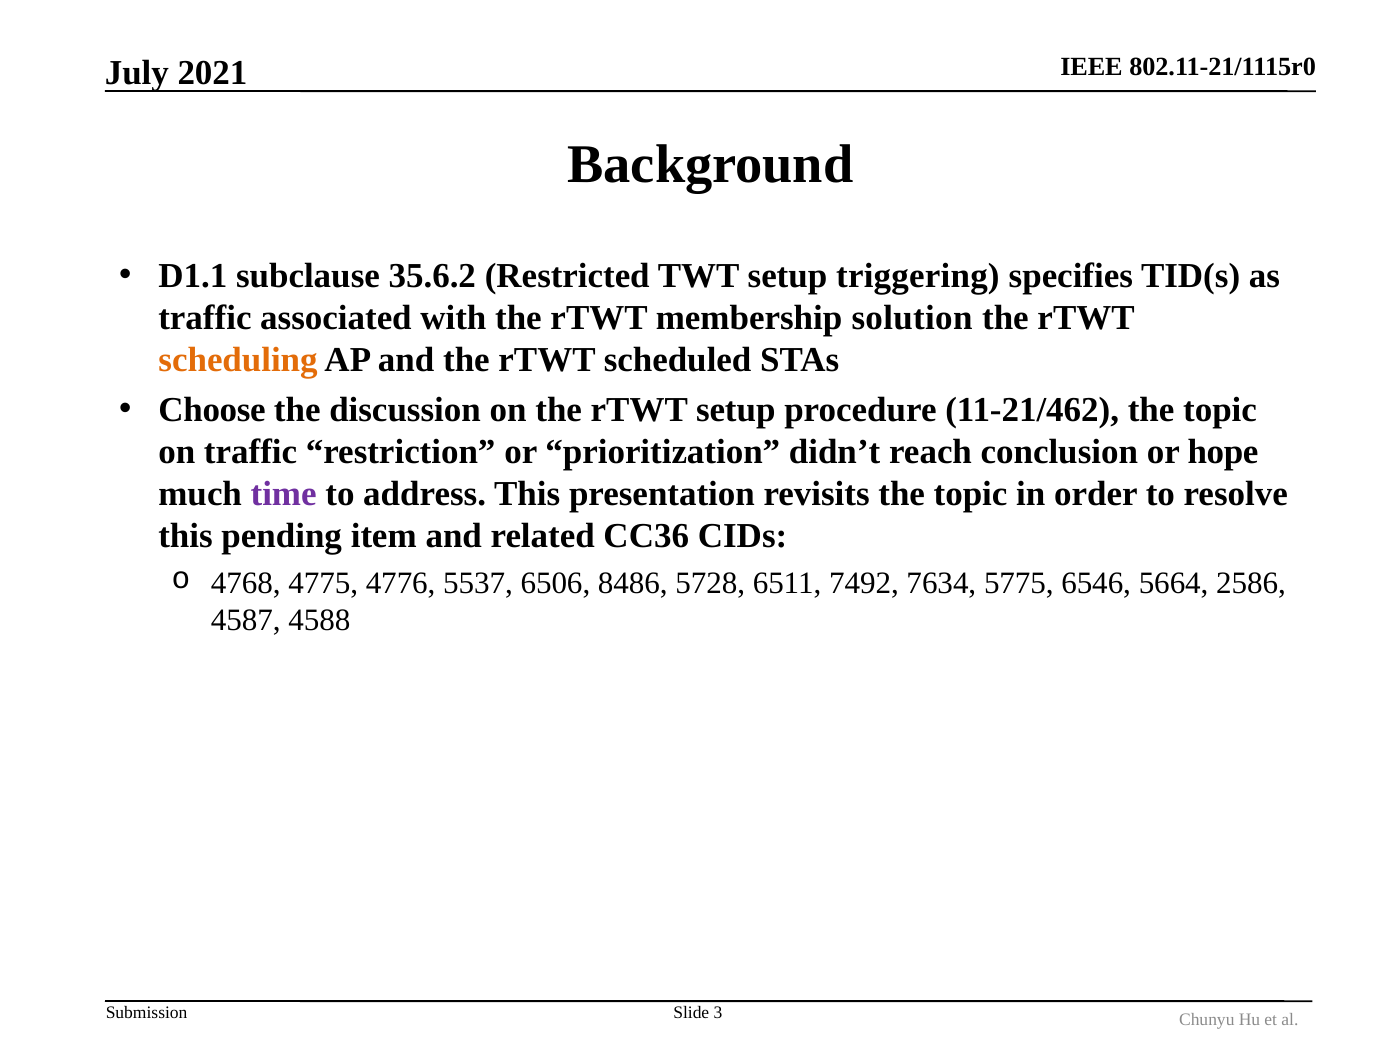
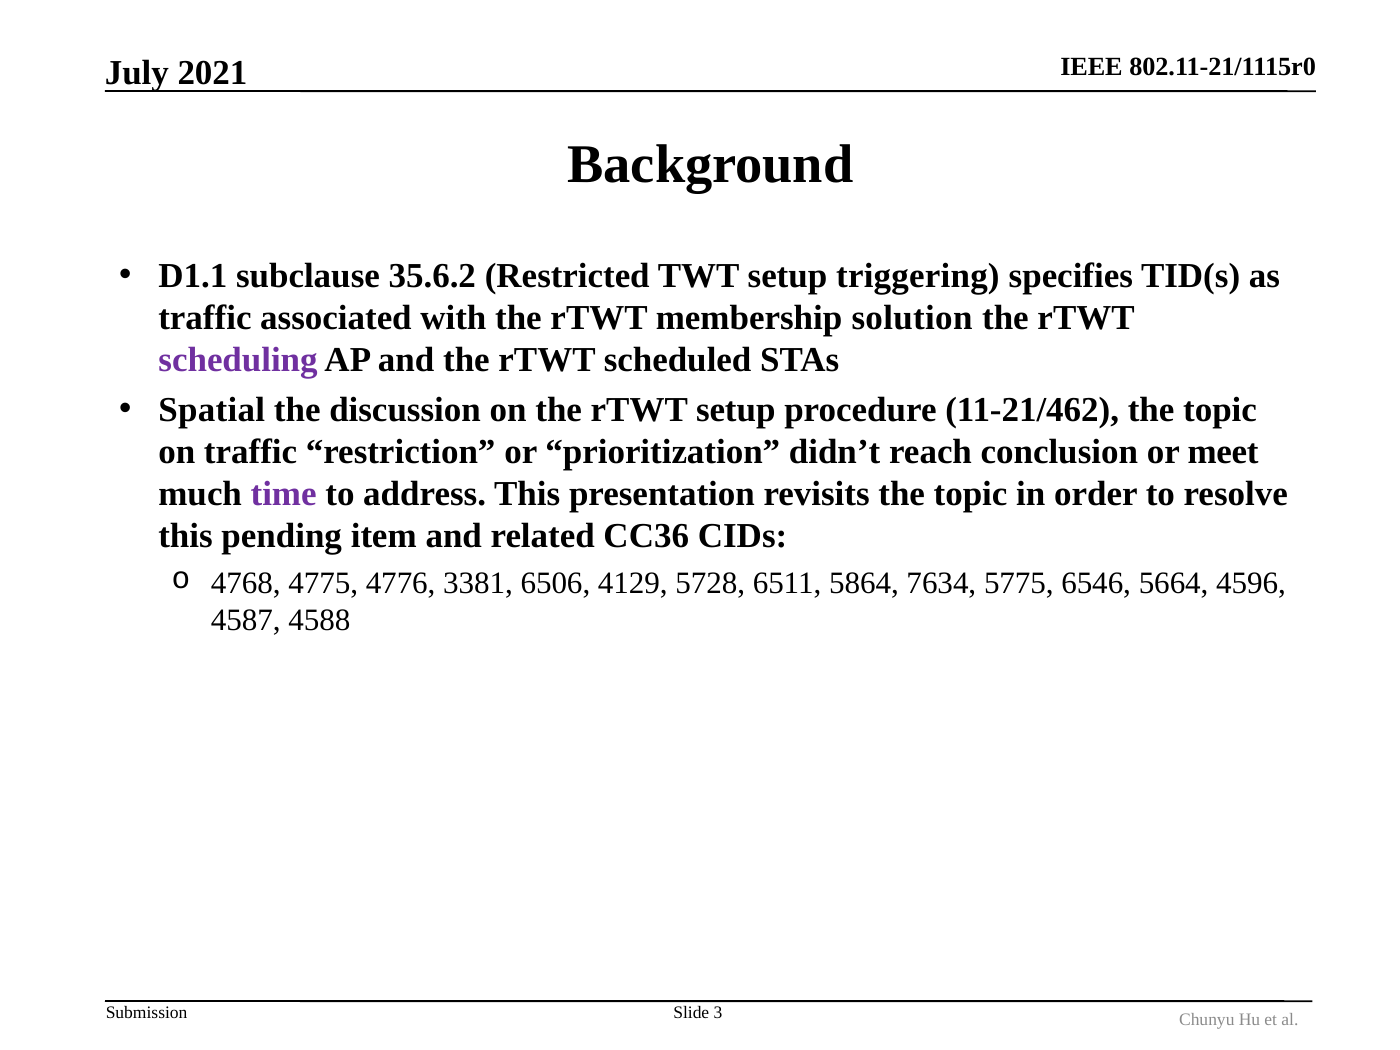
scheduling colour: orange -> purple (238, 360)
Choose: Choose -> Spatial (212, 410)
hope: hope -> meet (1223, 452)
5537: 5537 -> 3381 (478, 583)
8486: 8486 -> 4129 (633, 583)
7492: 7492 -> 5864 (864, 583)
2586: 2586 -> 4596 (1251, 583)
